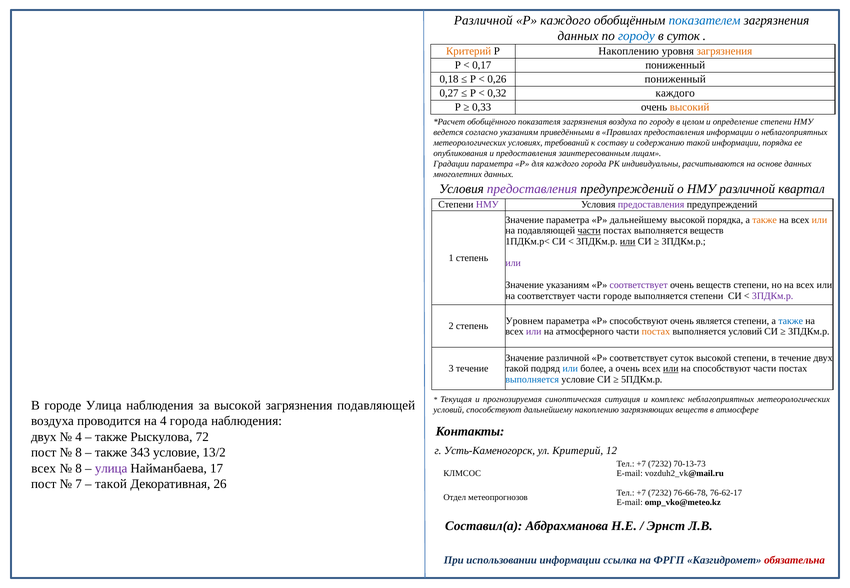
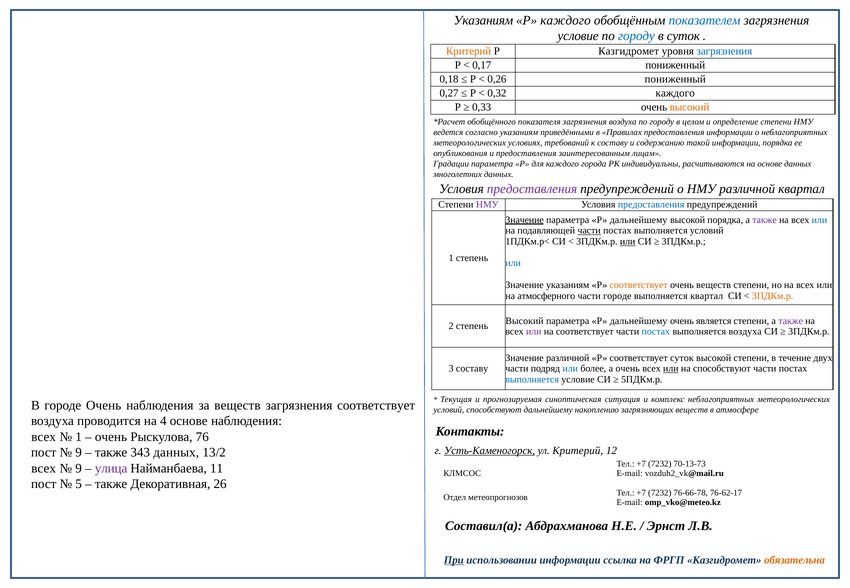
Различной: Различной -> Указаниям (483, 21)
данных: данных -> условие (578, 36)
Р Накоплению: Накоплению -> Казгидромет (629, 51)
загрязнения colour: orange -> blue (724, 51)
предоставления colour: purple -> blue (651, 205)
Значение underline: none -> present (525, 220)
также colour: orange -> purple (765, 220)
или colour: orange -> blue (819, 220)
выполняется веществ: веществ -> условий (707, 231)
или colour: purple -> blue (513, 263)
соответствует colour: purple -> orange (639, 285)
на соответствует: соответствует -> атмосферного (546, 296)
выполняется степени: степени -> квартал (707, 296)
3ПДКм.р colour: purple -> orange (773, 296)
Уровнем: Уровнем -> Высокий (525, 321)
способствуют: способствуют -> дальнейшему (639, 321)
также colour: blue -> purple (791, 321)
на атмосферного: атмосферного -> соответствует (585, 332)
постах colour: orange -> blue (656, 332)
выполняется условий: условий -> воздуха (745, 332)
3 течение: течение -> составу (472, 369)
такой: такой -> части (517, 369)
городе Улица: Улица -> Очень (104, 406)
за высокой: высокой -> веществ (237, 406)
загрязнения подавляющей: подавляющей -> соответствует (376, 406)
4 города: города -> основе (189, 422)
двух: двух -> всех (44, 437)
4: 4 -> 1 (79, 437)
также: также -> очень (111, 437)
72: 72 -> 76 (202, 437)
Усть-Каменогорск underline: none -> present (490, 451)
8: 8 -> 9 (79, 453)
343 условие: условие -> данных (176, 453)
8: 8 -> 9 (79, 469)
17: 17 -> 11 (217, 469)
7: 7 -> 5 (79, 484)
такой: такой -> также (111, 484)
При underline: none -> present (454, 560)
обязательна colour: red -> orange (795, 560)
